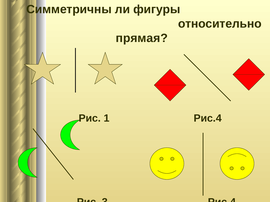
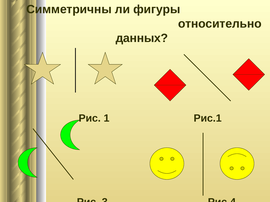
прямая: прямая -> данных (142, 38)
1 Рис.4: Рис.4 -> Рис.1 (208, 119)
